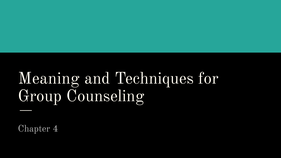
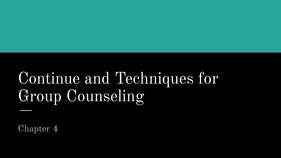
Meaning: Meaning -> Continue (49, 78)
